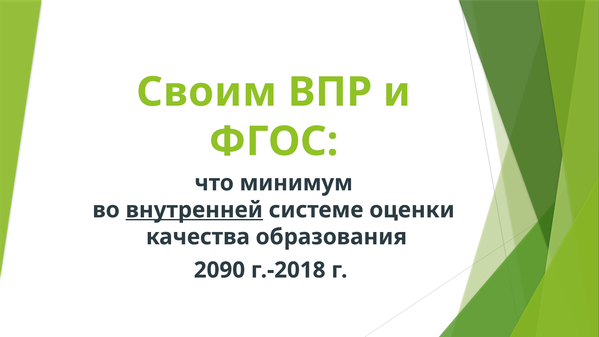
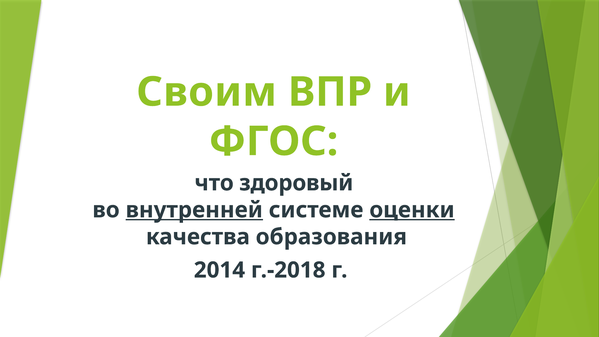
минимум: минимум -> здоровый (296, 183)
оценки underline: none -> present (412, 210)
2090: 2090 -> 2014 (219, 270)
